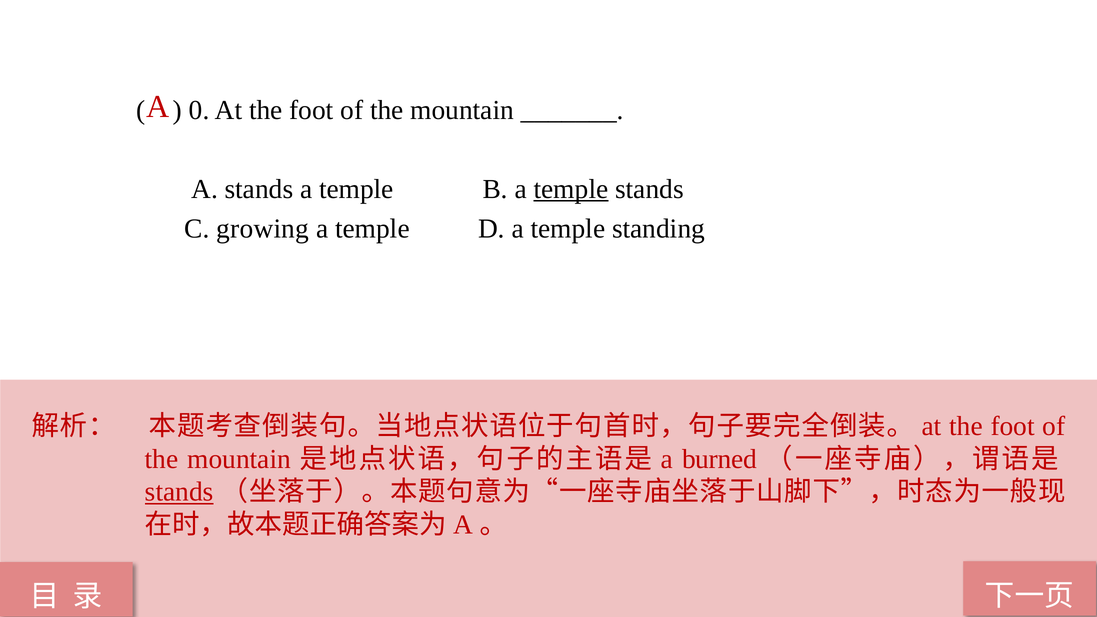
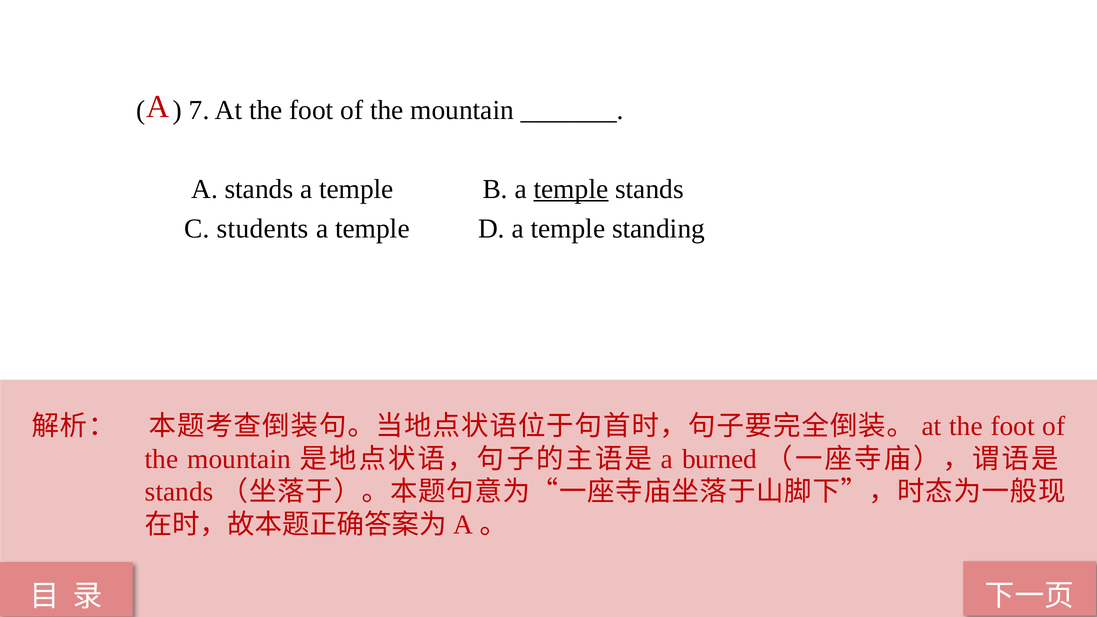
0: 0 -> 7 (199, 110)
growing: growing -> students (263, 229)
stands underline: present -> none (179, 492)
